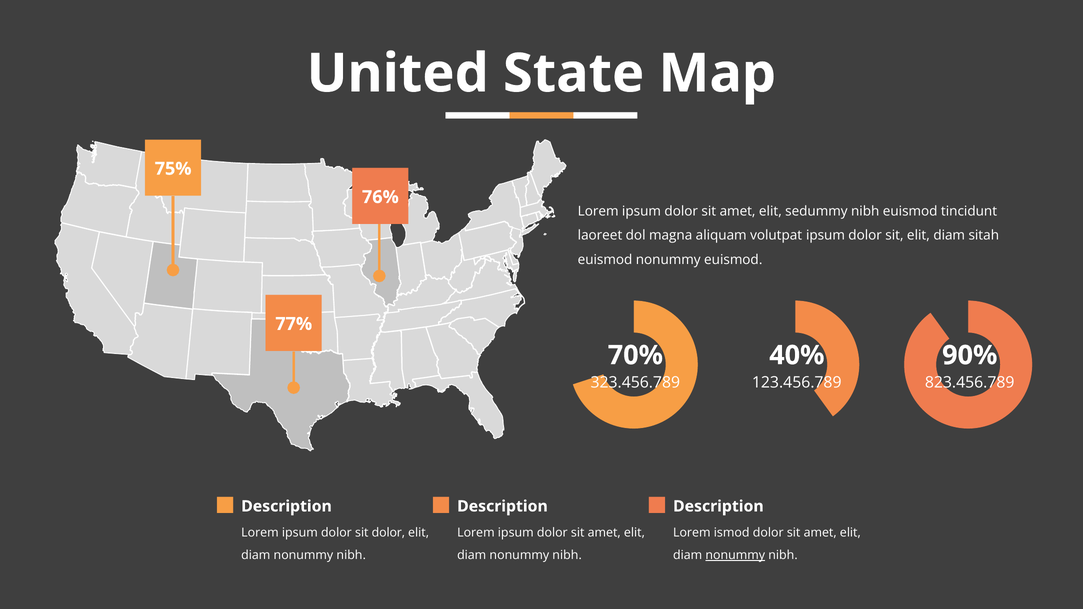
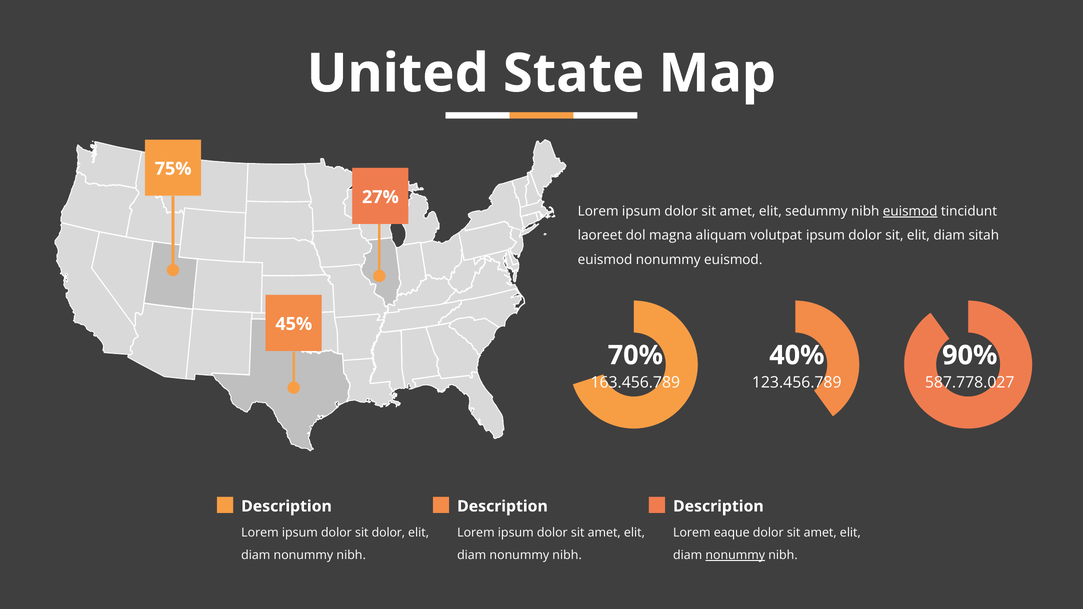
76%: 76% -> 27% (380, 197)
euismod underline: none -> present (910, 211)
77%: 77% -> 45% (294, 324)
323.456.789: 323.456.789 -> 163.456.789 (635, 382)
823.456.789: 823.456.789 -> 587.778.027 (970, 382)
ismod: ismod -> eaque (732, 533)
